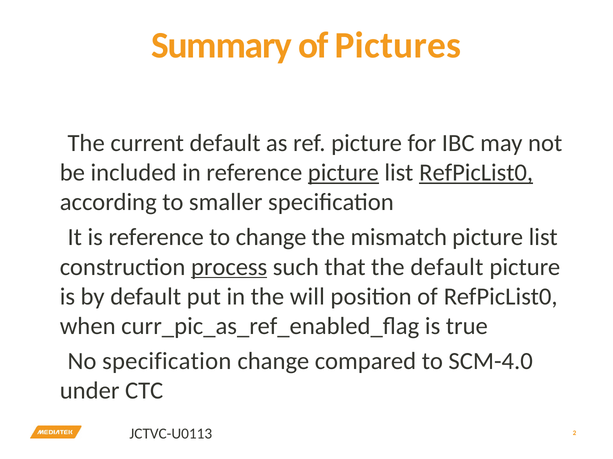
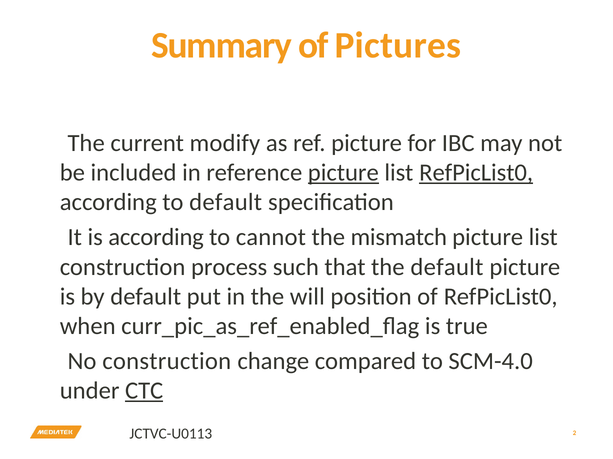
current default: default -> modify (225, 143)
to smaller: smaller -> default (226, 203)
is reference: reference -> according (156, 238)
to change: change -> cannot (271, 238)
process underline: present -> none (229, 267)
specification: specification -> construction (167, 362)
CTC underline: none -> present (144, 391)
